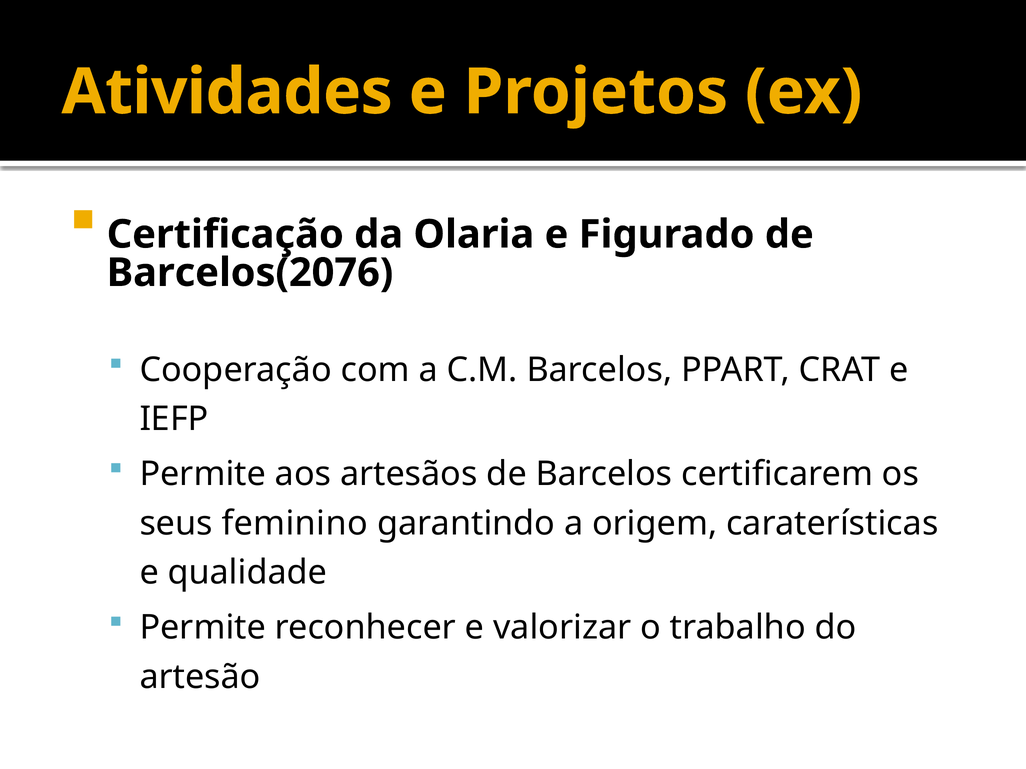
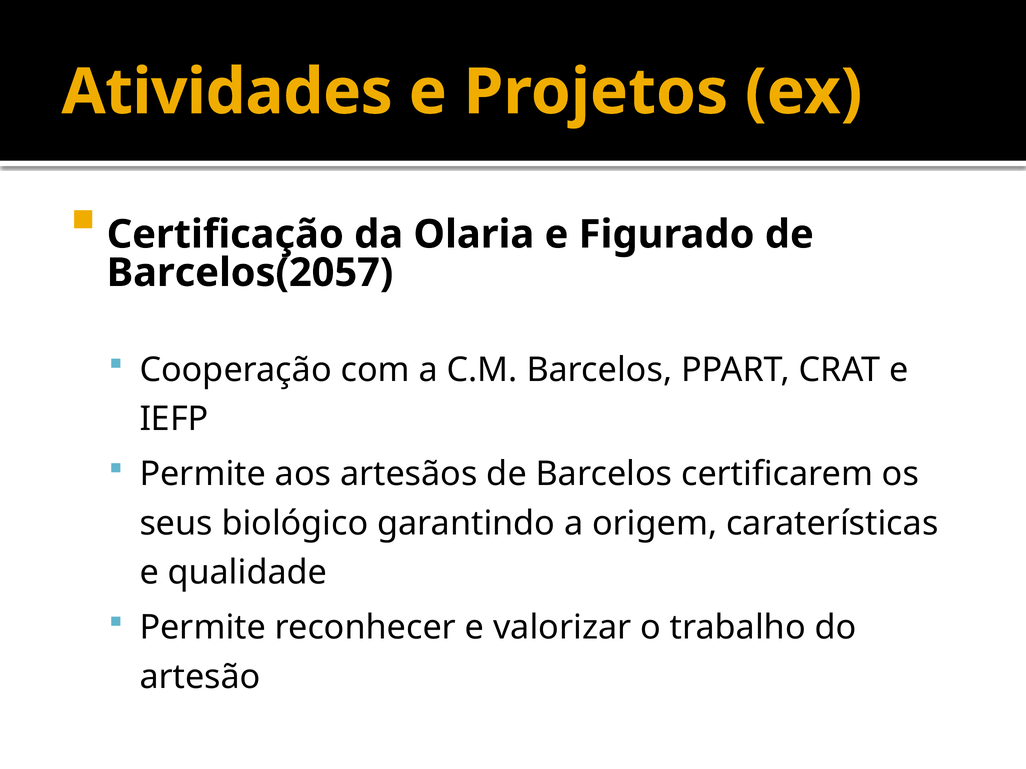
Barcelos(2076: Barcelos(2076 -> Barcelos(2057 (250, 273)
feminino: feminino -> biológico (295, 524)
